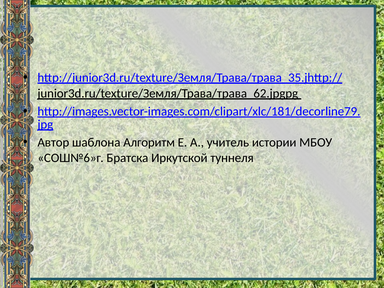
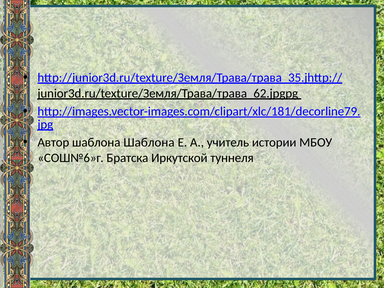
шаблона Алгоритм: Алгоритм -> Шаблона (149, 142)
